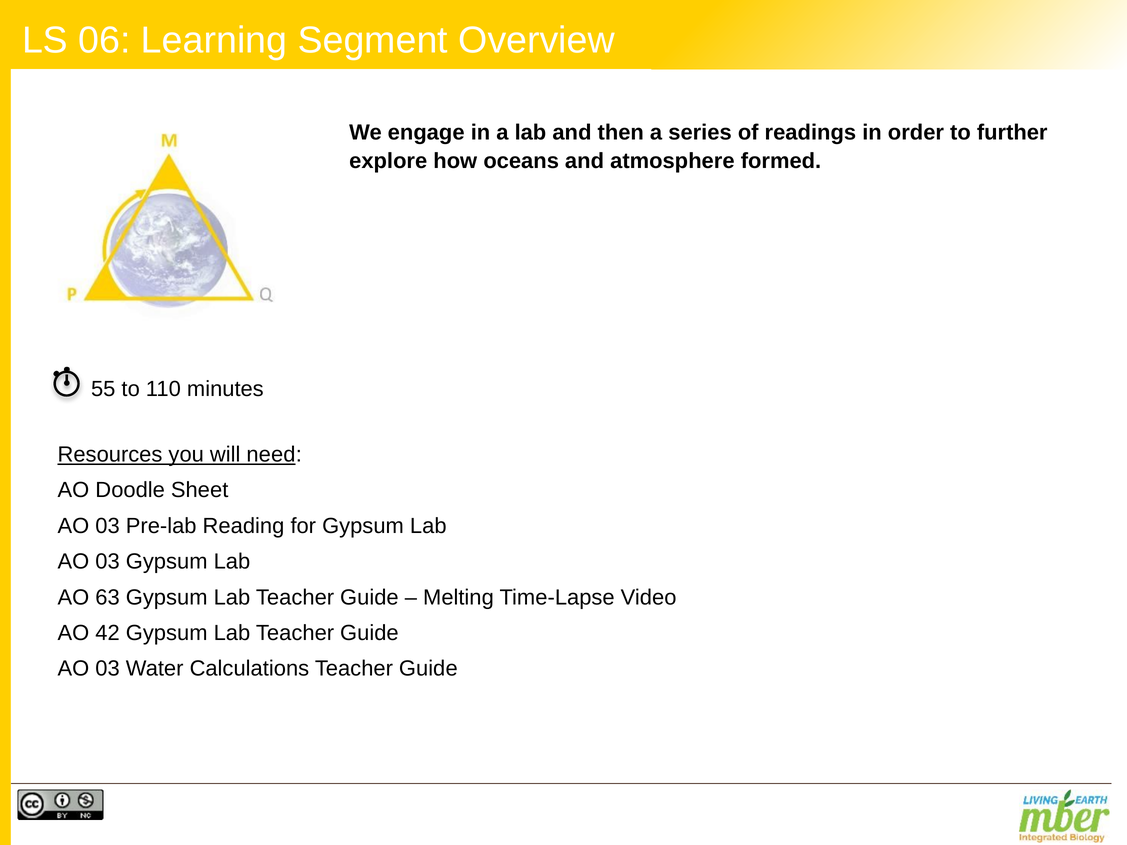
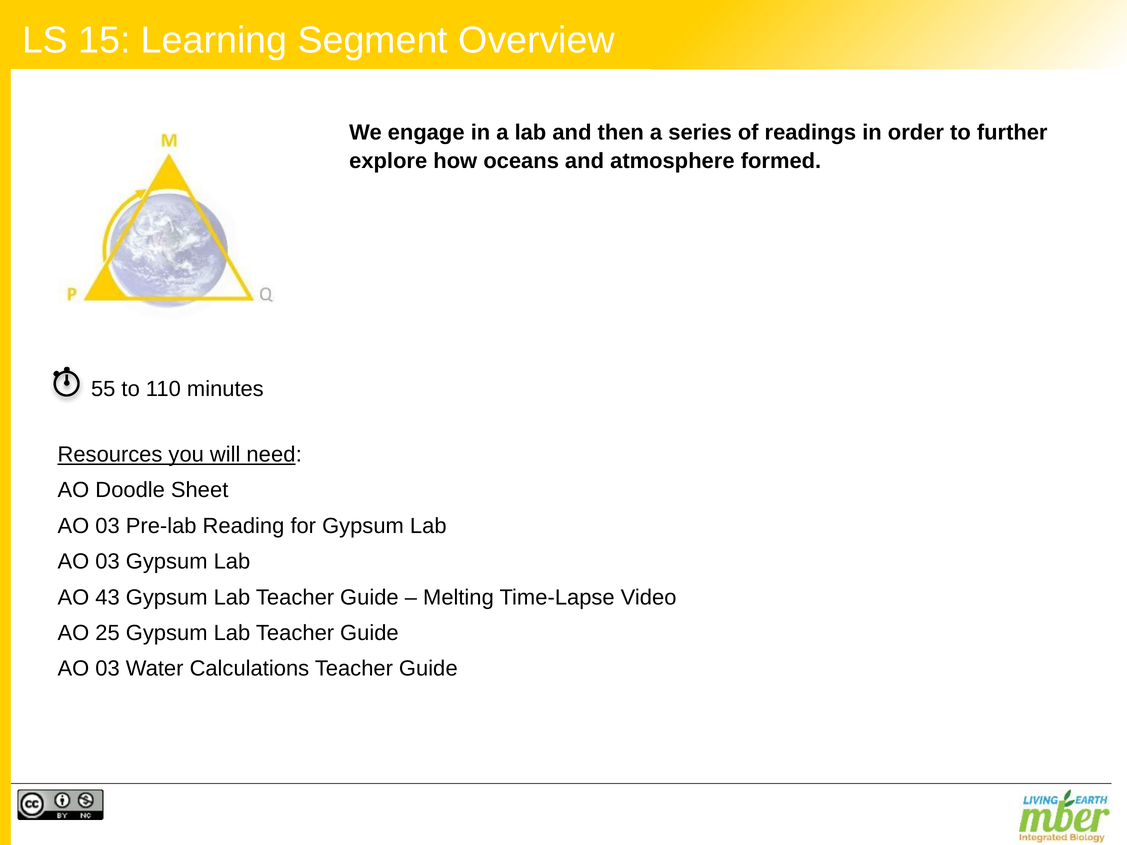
06: 06 -> 15 (105, 40)
63: 63 -> 43 (108, 597)
42: 42 -> 25 (108, 633)
